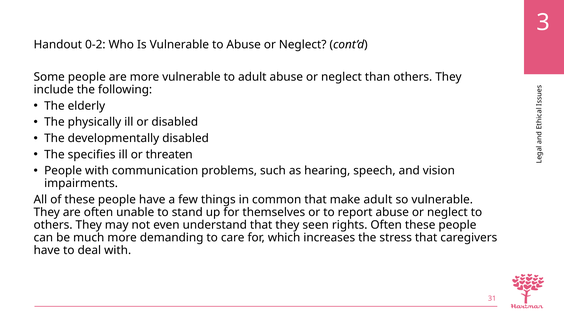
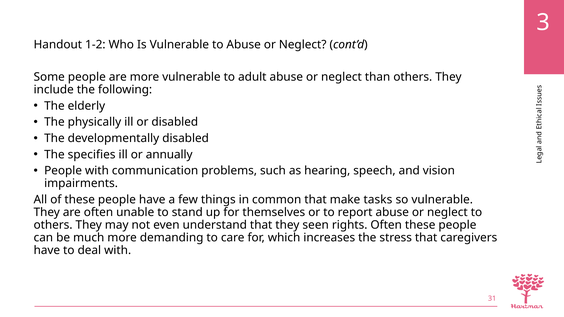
0-2: 0-2 -> 1-2 (95, 44)
threaten: threaten -> annually (169, 155)
make adult: adult -> tasks (378, 200)
